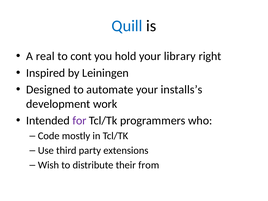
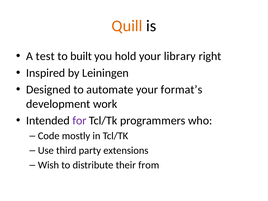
Quill colour: blue -> orange (127, 26)
real: real -> test (45, 56)
cont: cont -> built (81, 56)
installs’s: installs’s -> format’s (182, 90)
